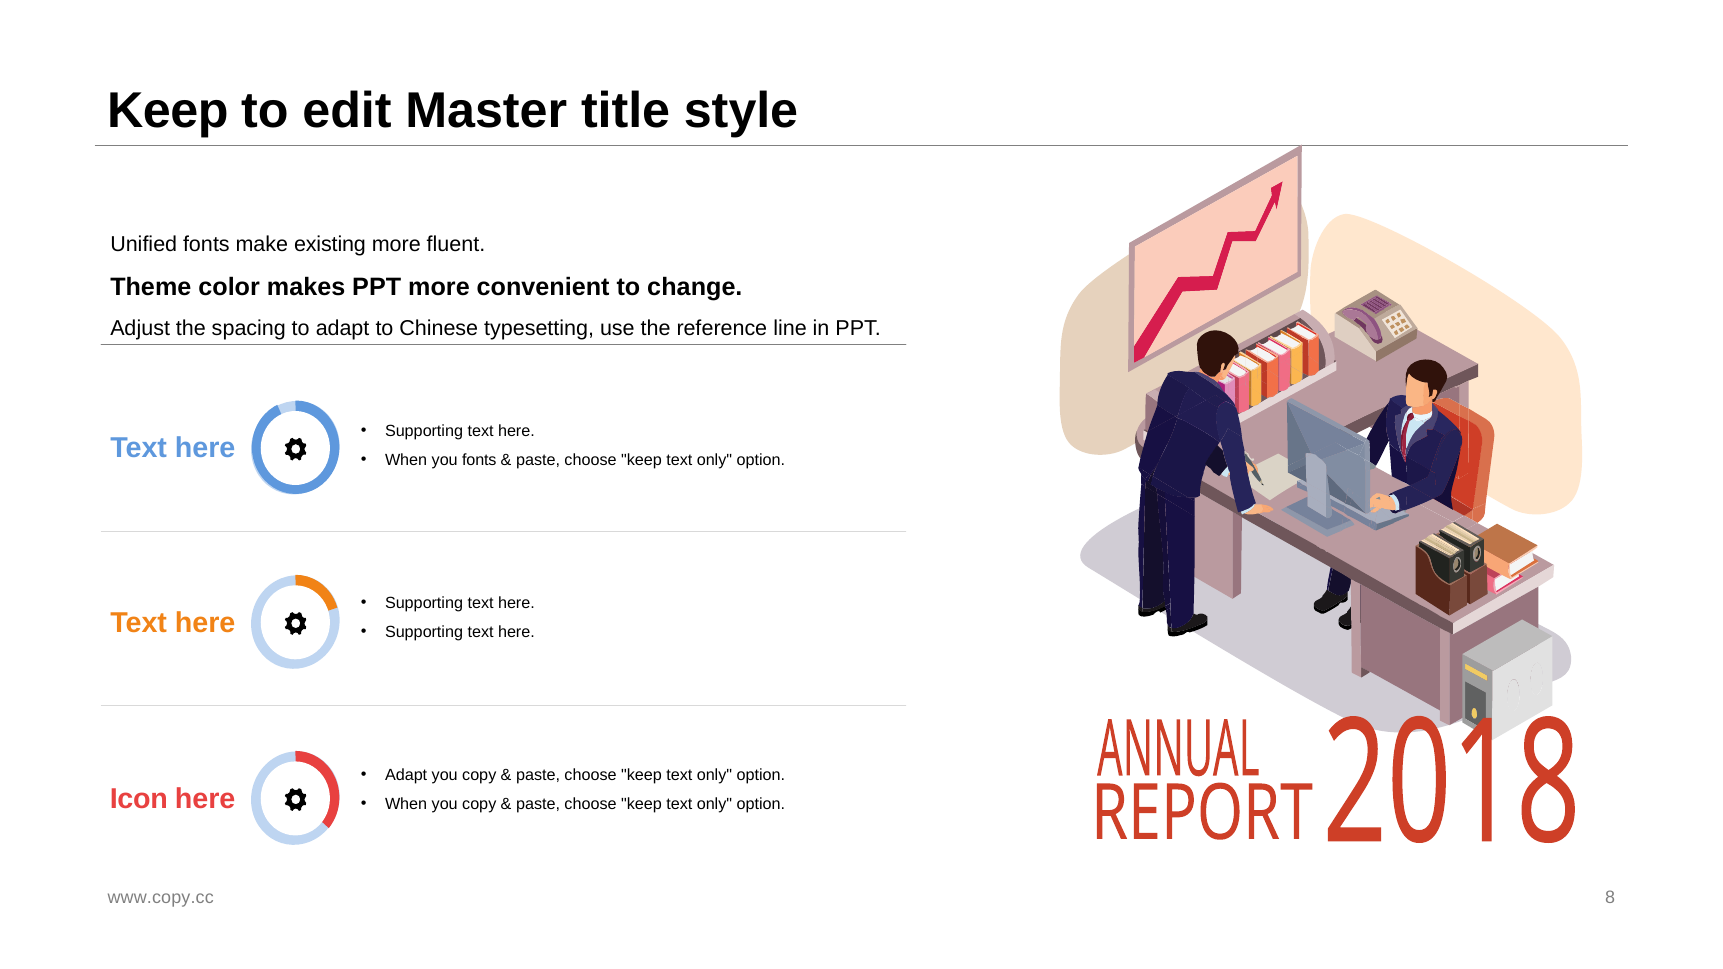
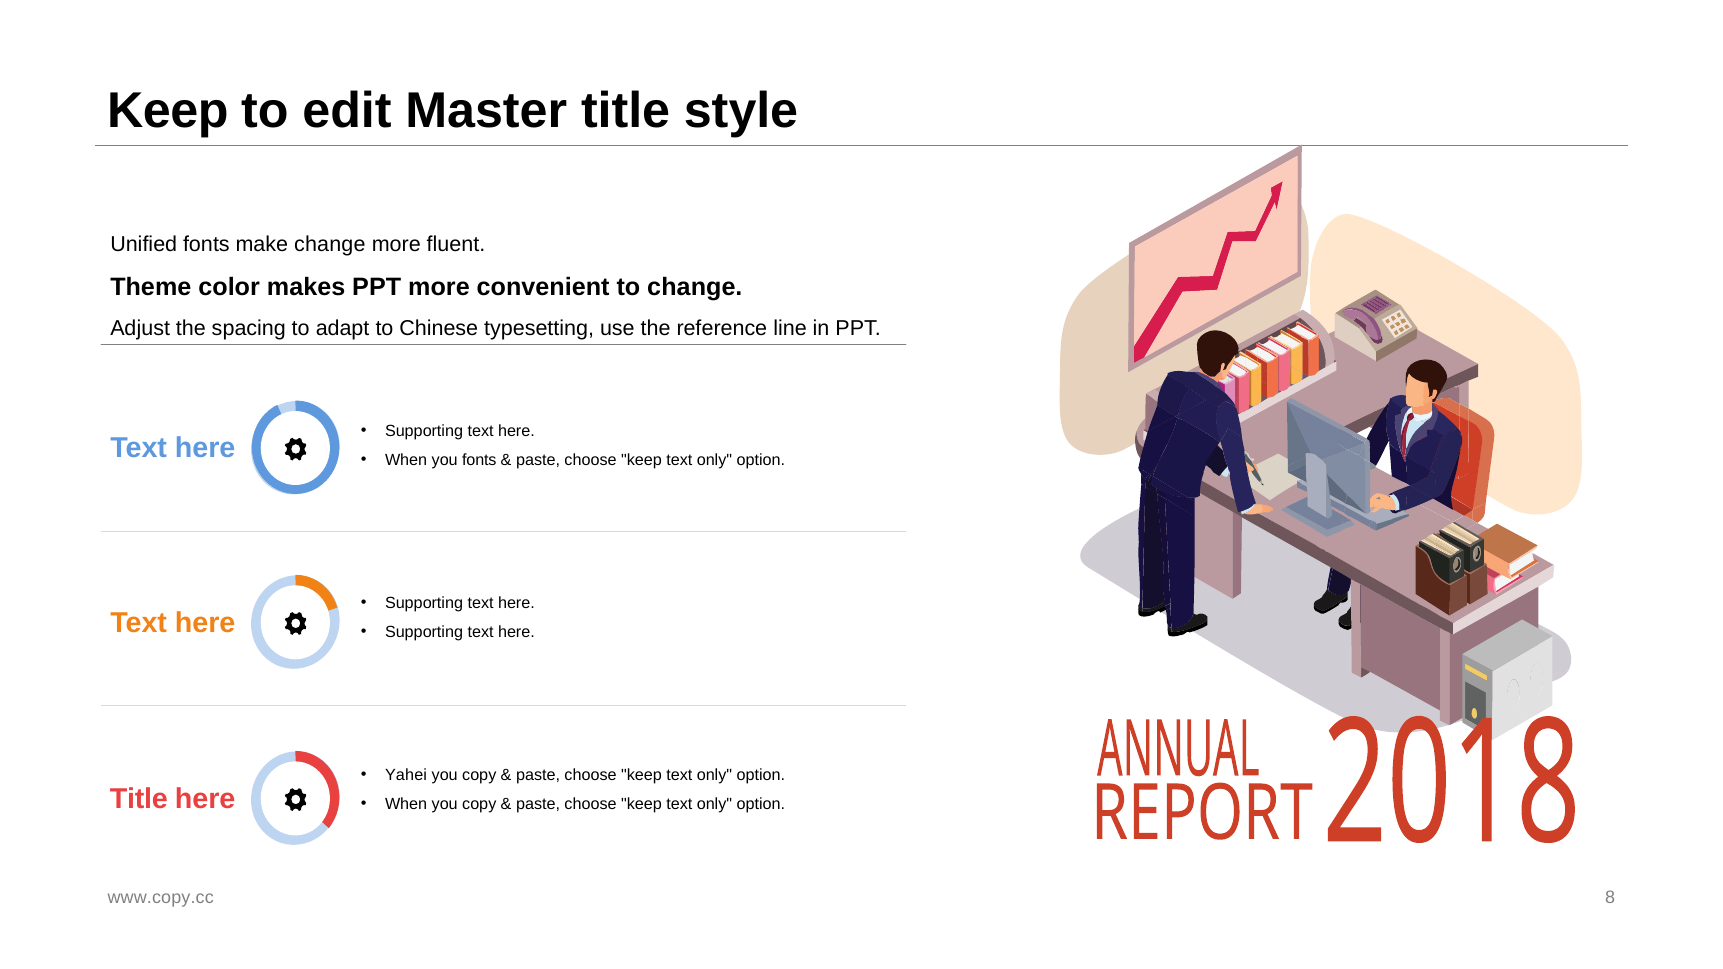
make existing: existing -> change (330, 244)
Adapt: Adapt -> Yahei (406, 775)
Icon: Icon -> Title (139, 799)
